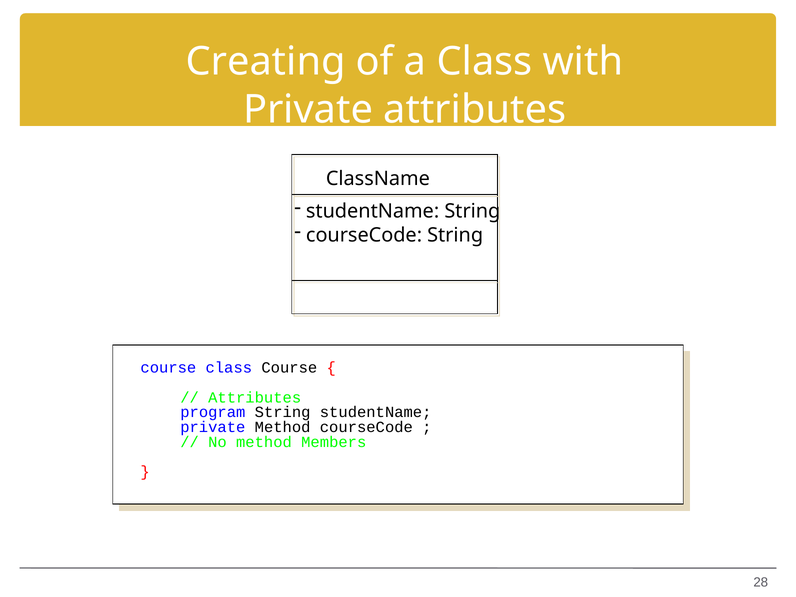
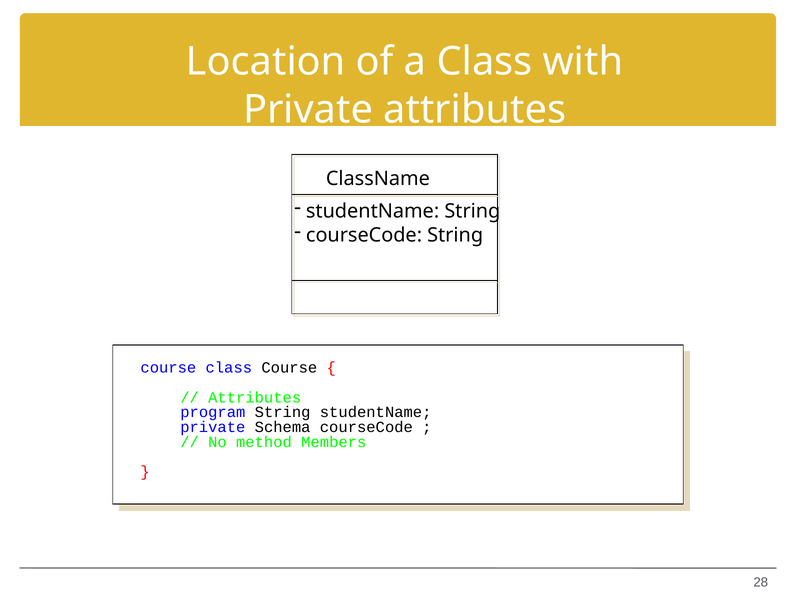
Creating: Creating -> Location (266, 62)
private Method: Method -> Schema (283, 427)
